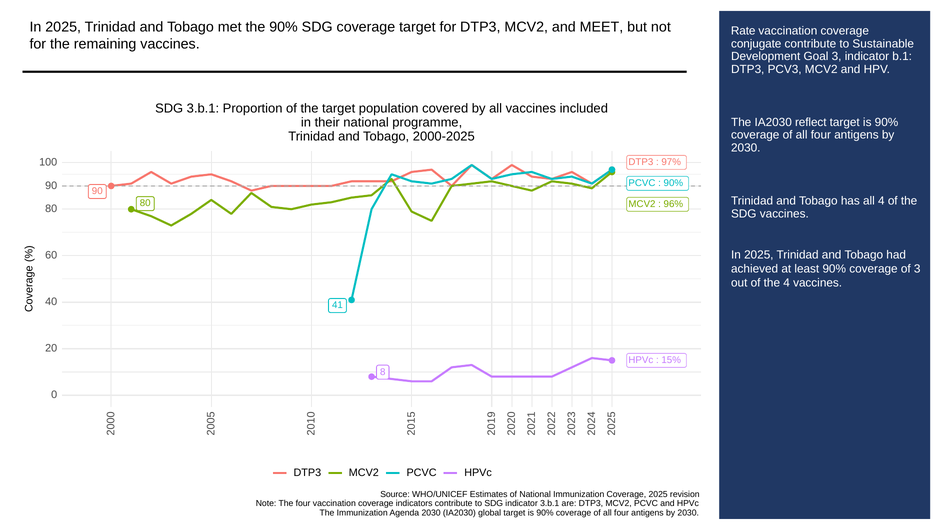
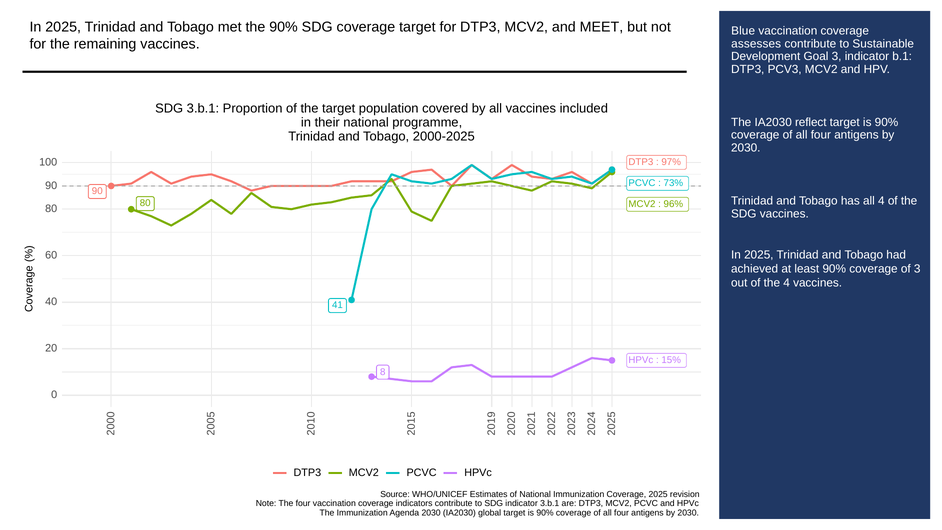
Rate: Rate -> Blue (743, 31)
conjugate: conjugate -> assesses (756, 44)
90%: 90% -> 73% (673, 183)
